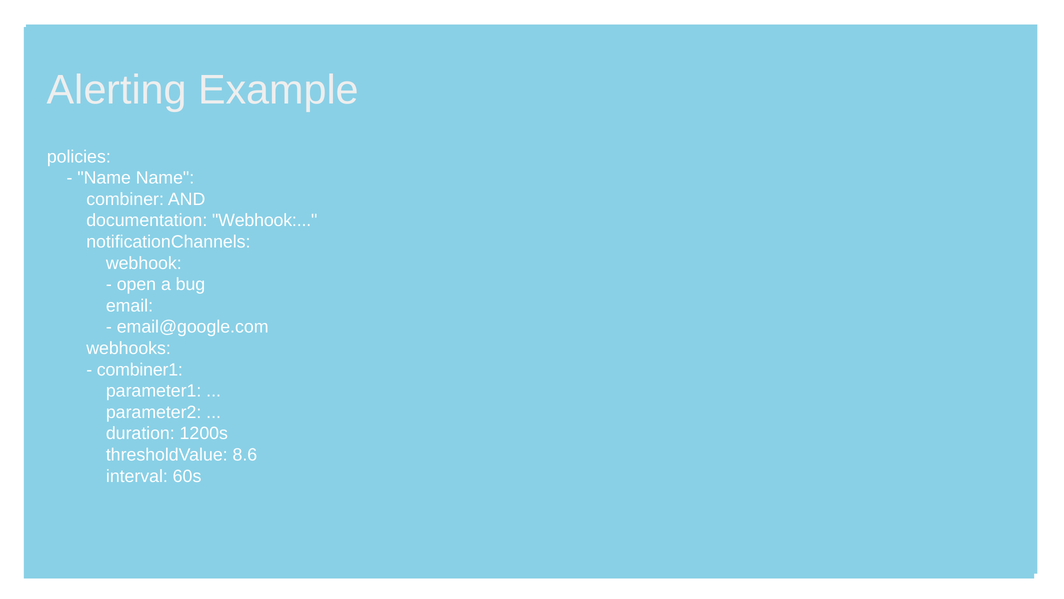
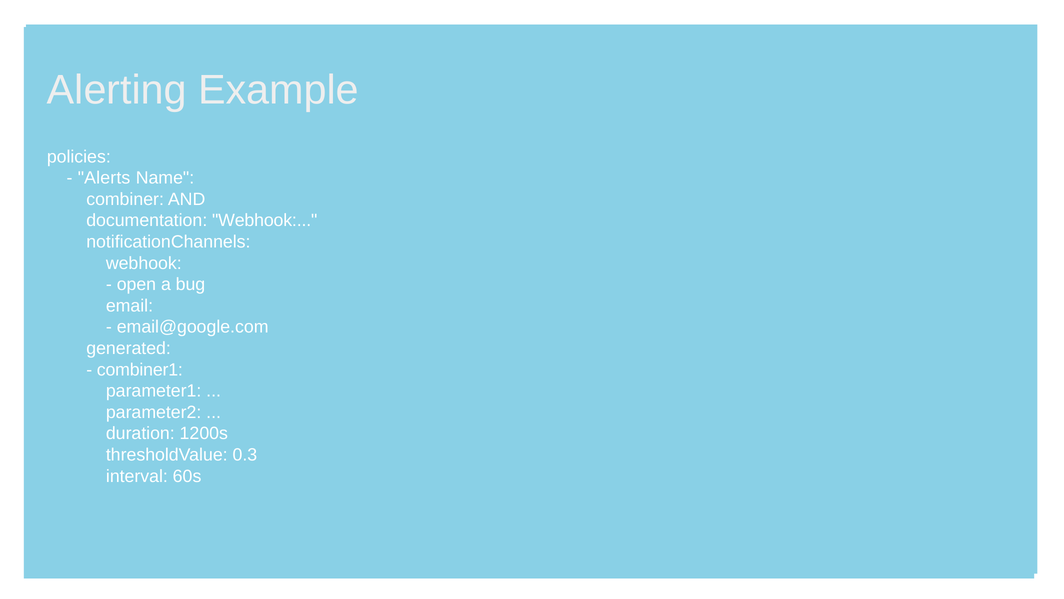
Name: Name -> Alerts (104, 178)
webhooks: webhooks -> generated (129, 348)
8.6: 8.6 -> 0.3 (245, 455)
